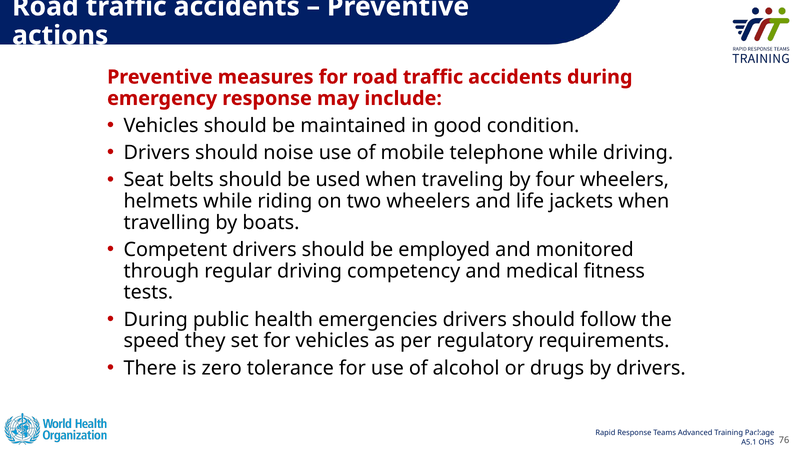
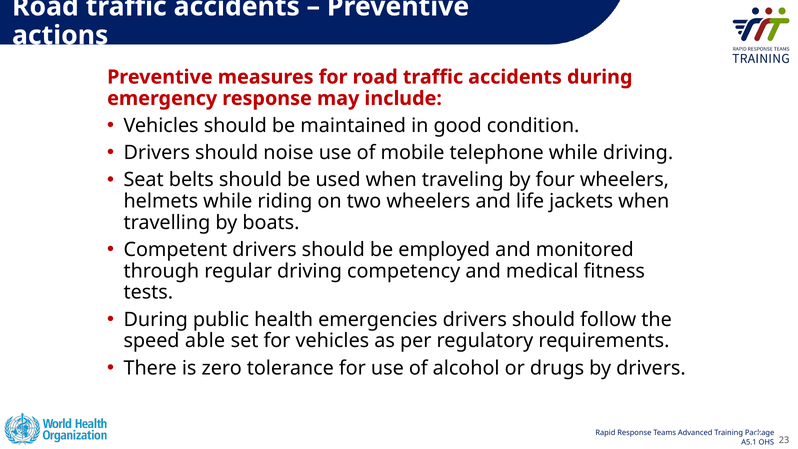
they: they -> able (205, 341)
76: 76 -> 23 (784, 440)
